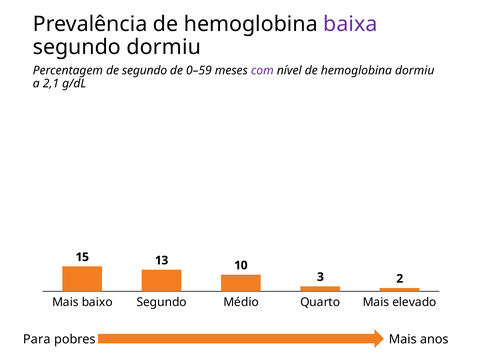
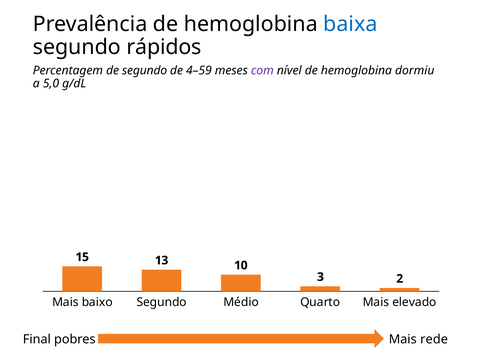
baixa colour: purple -> blue (350, 24)
segundo dormiu: dormiu -> rápidos (164, 47)
0–59: 0–59 -> 4–59 (199, 71)
2,1: 2,1 -> 5,0 (51, 84)
Para: Para -> Final (37, 340)
anos: anos -> rede (434, 340)
